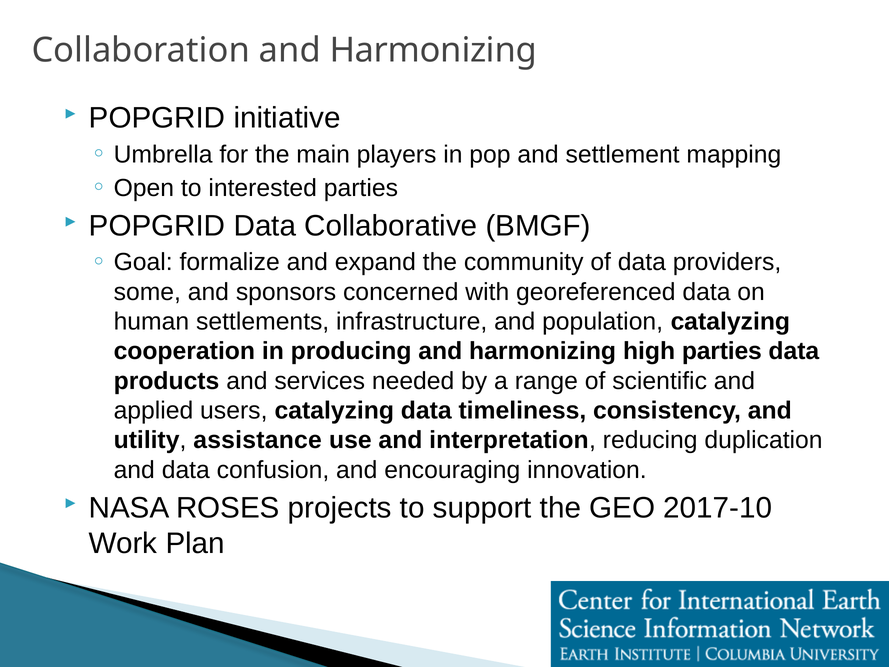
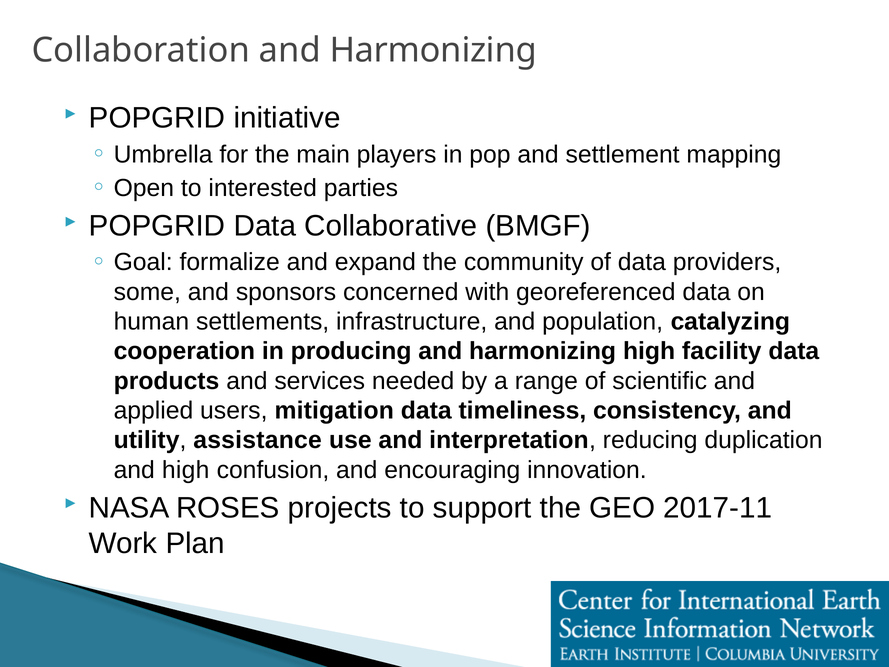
high parties: parties -> facility (722, 351)
users catalyzing: catalyzing -> mitigation (334, 410)
and data: data -> high (186, 470)
2017-10: 2017-10 -> 2017-11 (718, 508)
